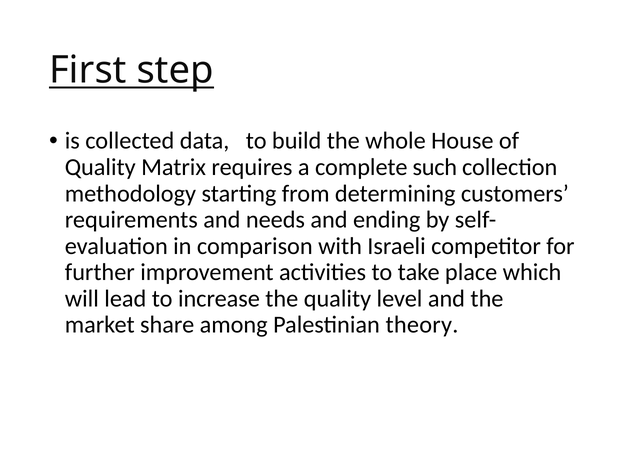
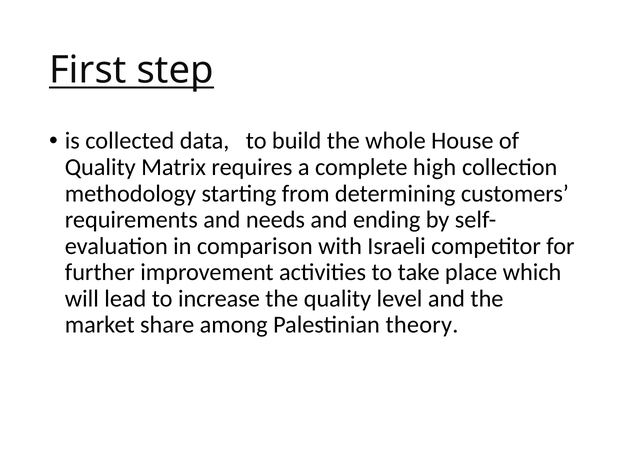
such: such -> high (435, 167)
